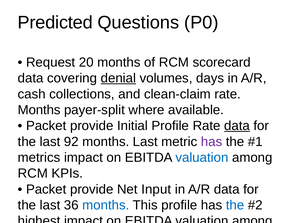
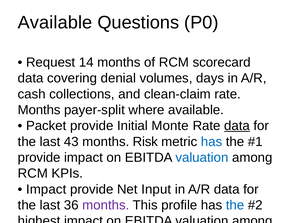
Predicted: Predicted -> Available (55, 23)
20: 20 -> 14 (86, 62)
denial underline: present -> none (118, 78)
Initial Profile: Profile -> Monte (170, 126)
92: 92 -> 43 (71, 142)
months Last: Last -> Risk (145, 142)
has colour: purple -> blue (212, 142)
metrics: metrics -> provide (39, 157)
Packet: Packet -> Impact (46, 189)
months colour: blue -> purple (106, 205)
